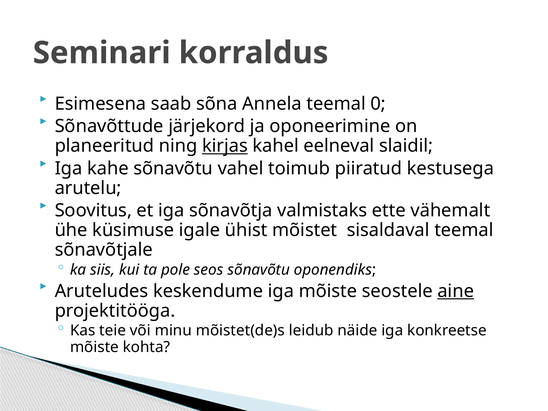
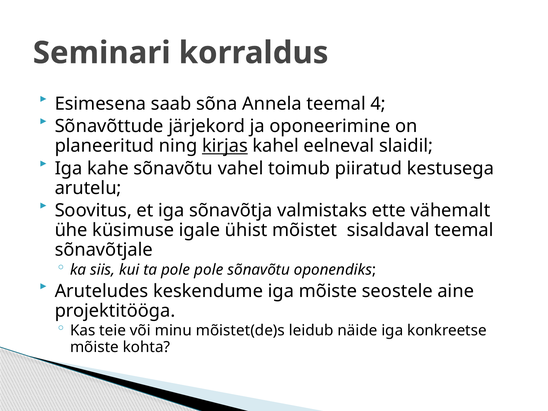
0: 0 -> 4 (378, 104)
pole seos: seos -> pole (209, 270)
aine underline: present -> none (456, 291)
